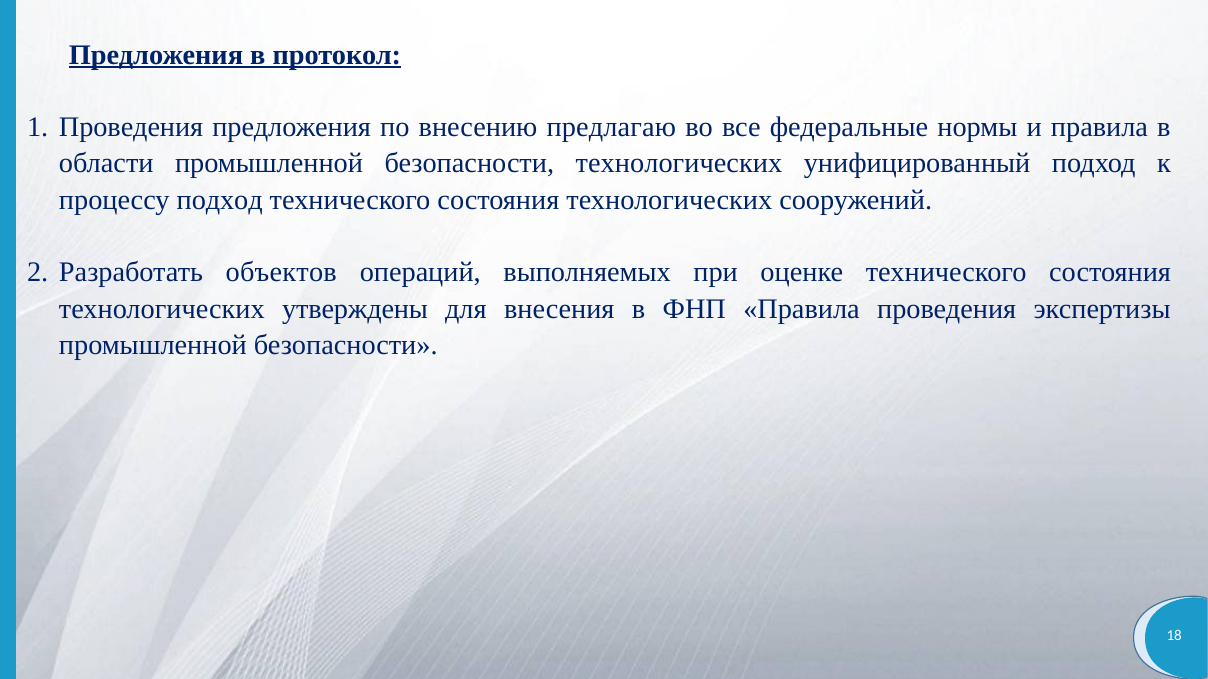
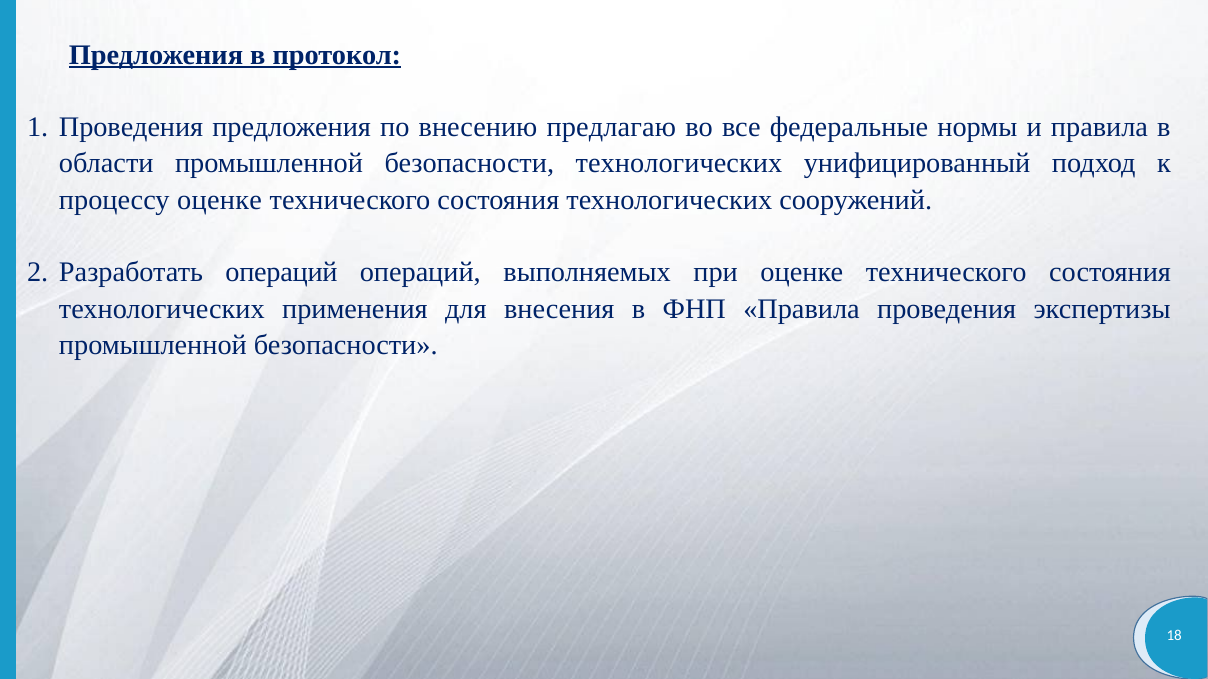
процессу подход: подход -> оценке (220, 200)
Разработать объектов: объектов -> операций (282, 273)
утверждены: утверждены -> применения (355, 309)
